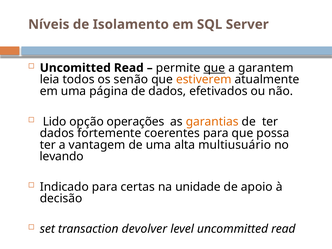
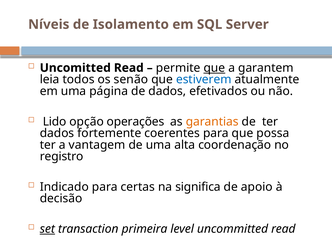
estiverem colour: orange -> blue (204, 80)
multiusuário: multiusuário -> coordenação (235, 145)
levando: levando -> registro (62, 156)
unidade: unidade -> significa (198, 187)
set underline: none -> present (47, 229)
devolver: devolver -> primeira (144, 229)
